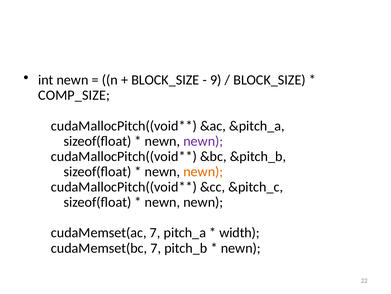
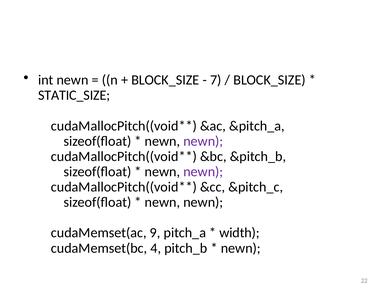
9: 9 -> 7 (216, 80)
COMP_SIZE: COMP_SIZE -> STATIC_SIZE (74, 95)
newn colour: orange -> purple (203, 171)
cudaMemset(ac 7: 7 -> 9 (155, 232)
cudaMemset(bc 7: 7 -> 4 (156, 247)
